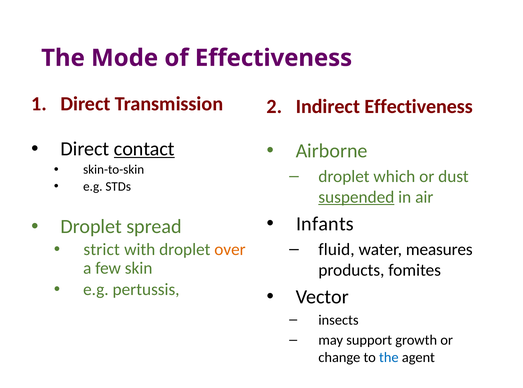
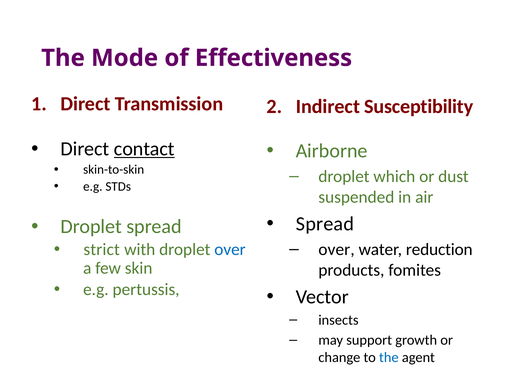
Indirect Effectiveness: Effectiveness -> Susceptibility (419, 107)
suspended underline: present -> none (356, 197)
Infants: Infants -> Spread (325, 224)
fluid: fluid -> over (337, 250)
measures: measures -> reduction (439, 250)
over colour: orange -> blue (230, 250)
